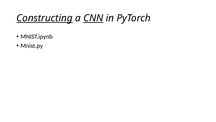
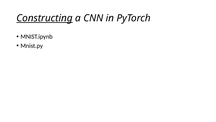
CNN underline: present -> none (93, 18)
